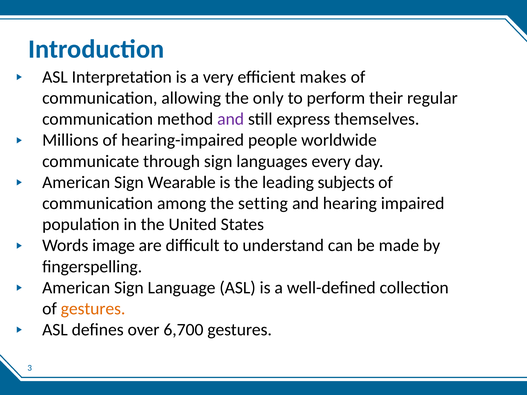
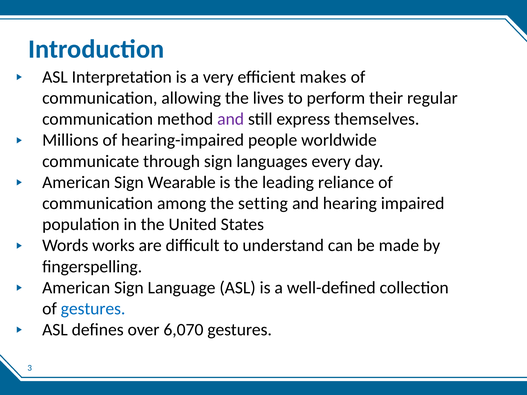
only: only -> lives (268, 98)
subjects: subjects -> reliance (346, 182)
image: image -> works (113, 246)
gestures colour: orange -> blue (93, 309)
6,700: 6,700 -> 6,070 (183, 330)
